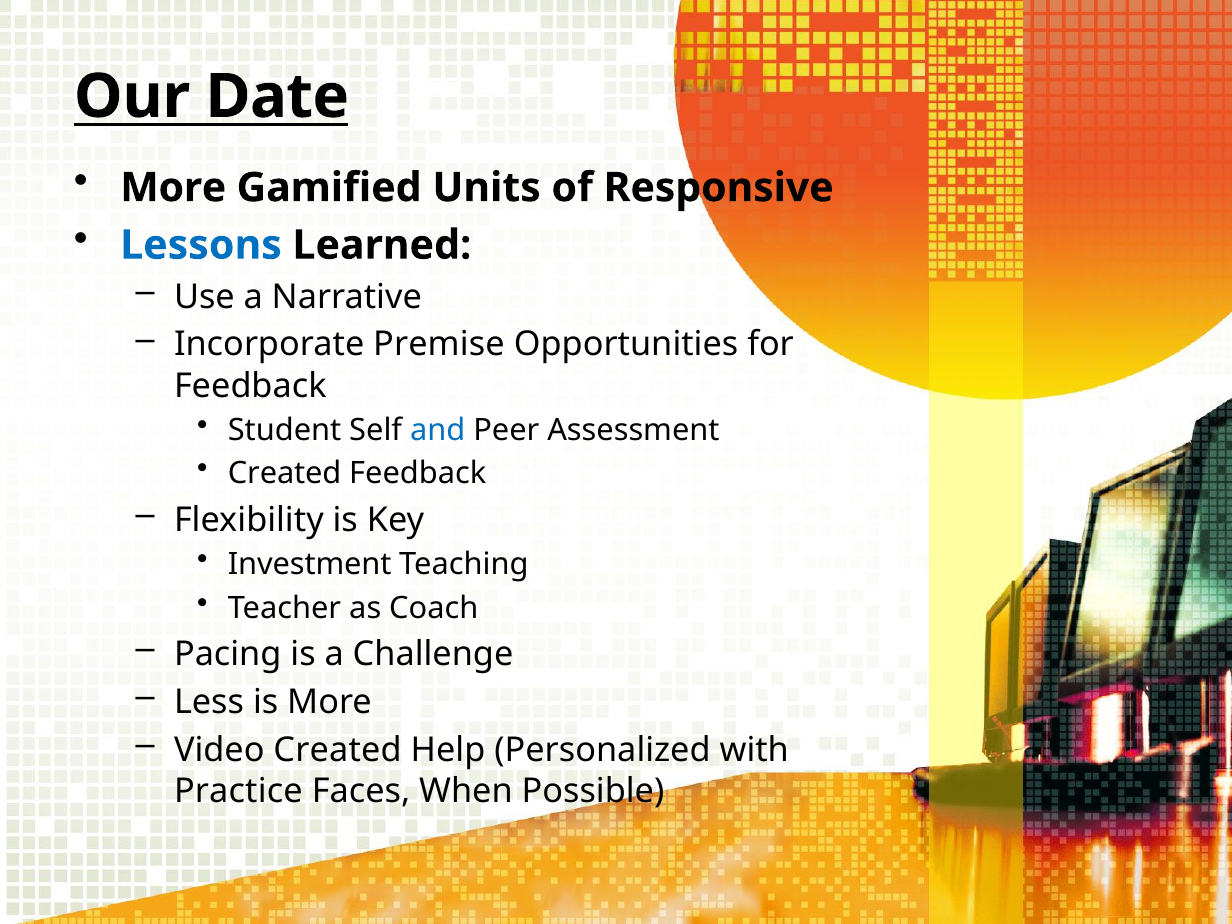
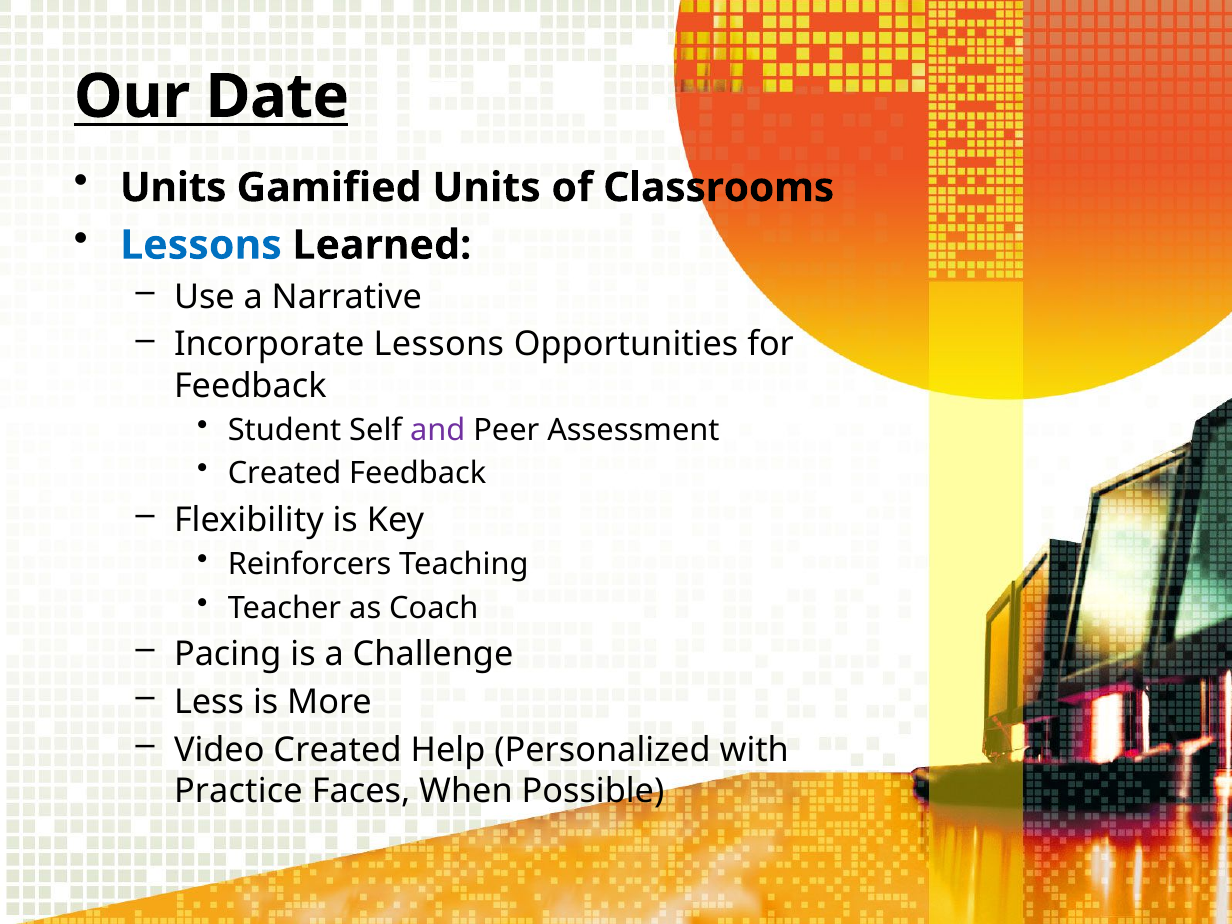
More: More -> Units (173, 188)
Responsive: Responsive -> Classrooms (719, 188)
Incorporate Premise: Premise -> Lessons (439, 345)
and colour: blue -> purple (438, 431)
Investment: Investment -> Reinforcers (310, 565)
